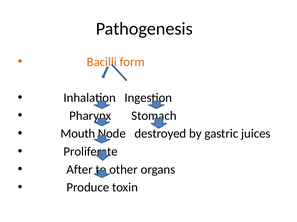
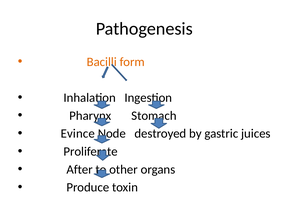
Mouth: Mouth -> Evince (78, 134)
